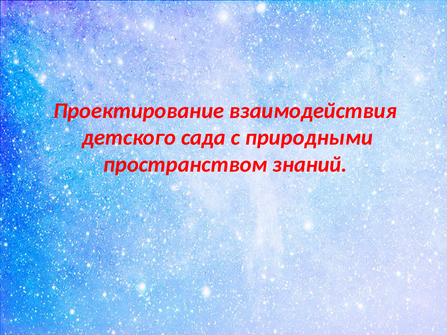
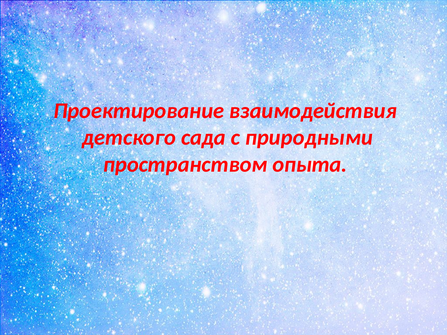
знаний: знаний -> опыта (310, 165)
